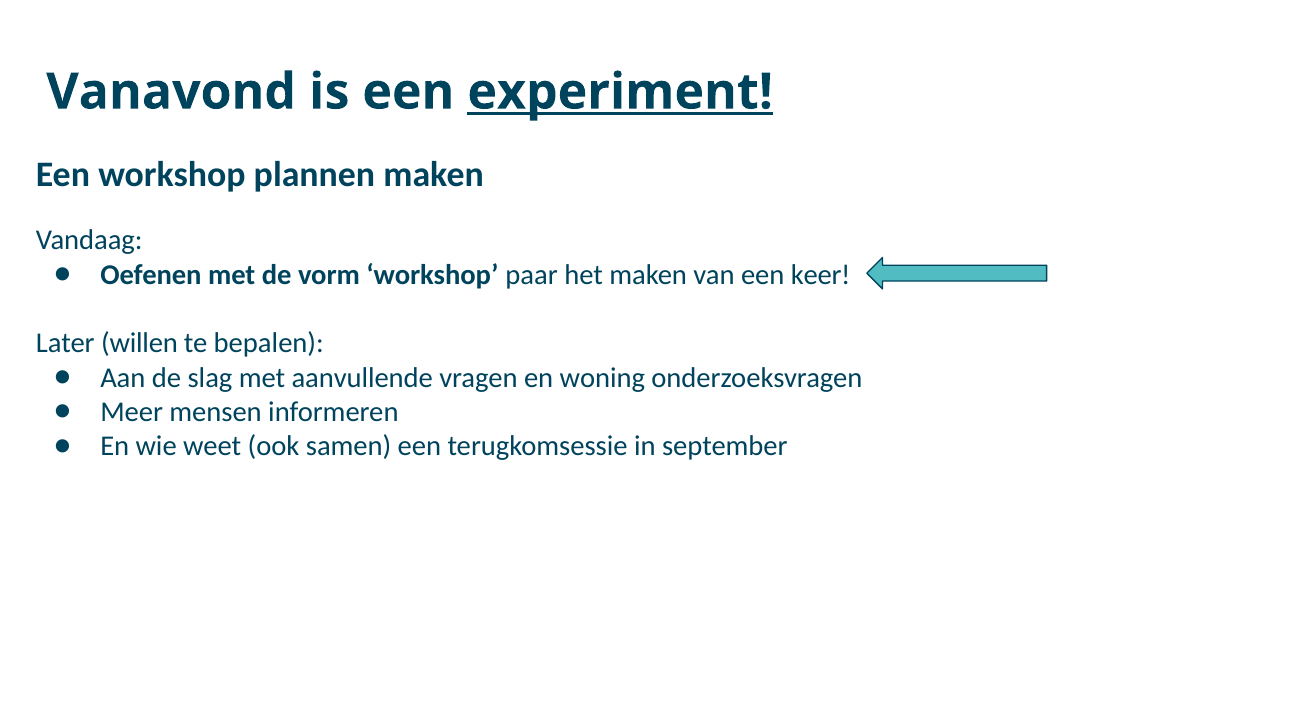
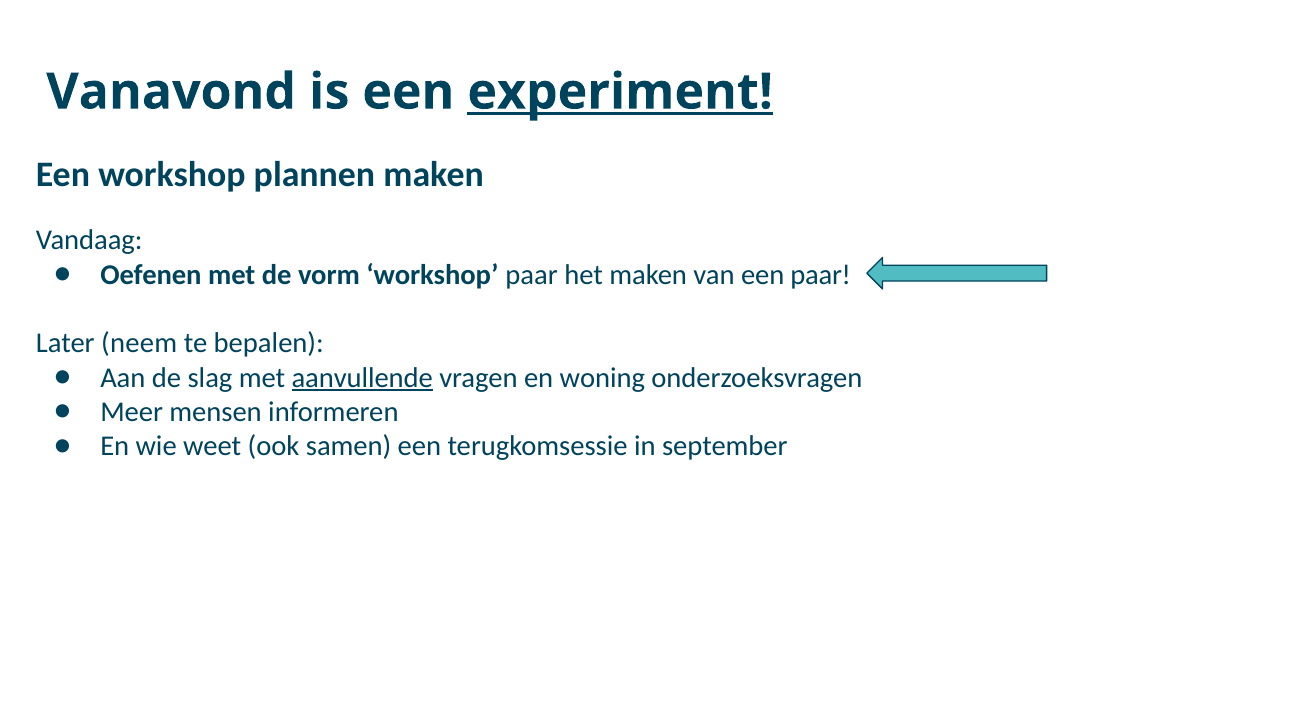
een keer: keer -> paar (821, 275)
willen: willen -> neem (139, 343)
aanvullende underline: none -> present (362, 378)
